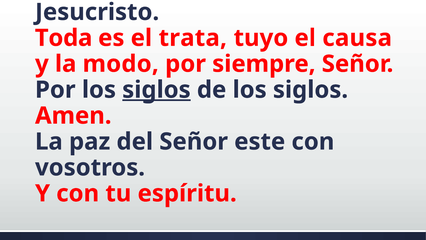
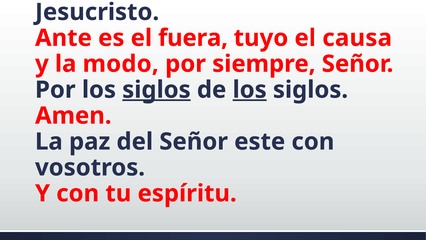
Toda: Toda -> Ante (63, 38)
trata: trata -> fuera (193, 38)
los underline: none -> present (250, 90)
